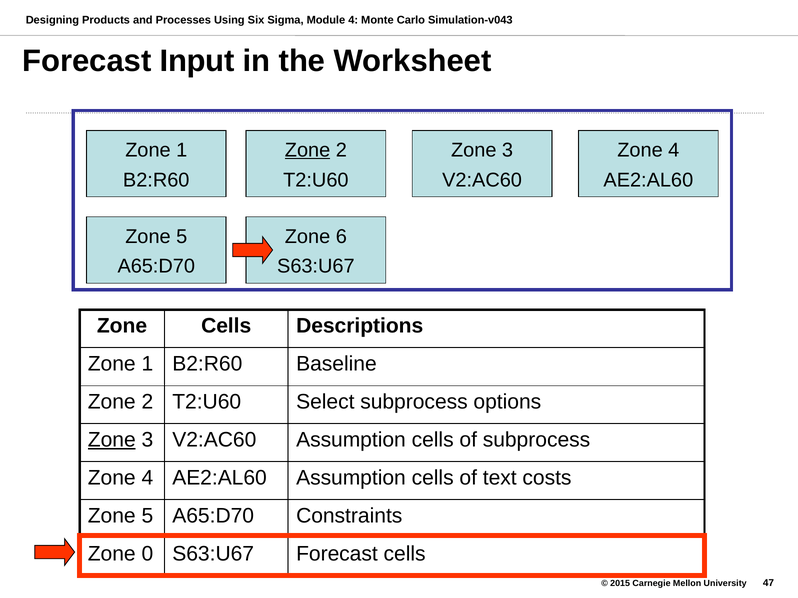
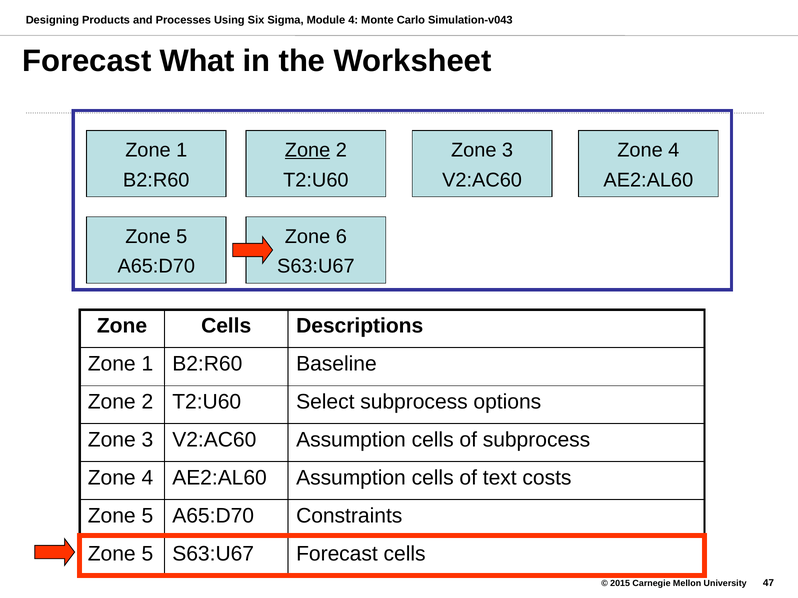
Input: Input -> What (197, 61)
Zone underline: present -> none (112, 440)
0: 0 -> 5 (147, 554)
